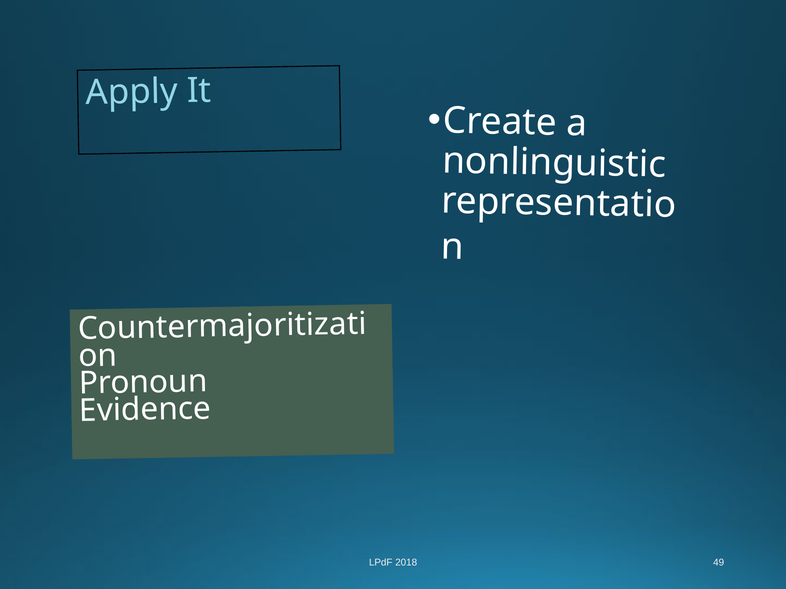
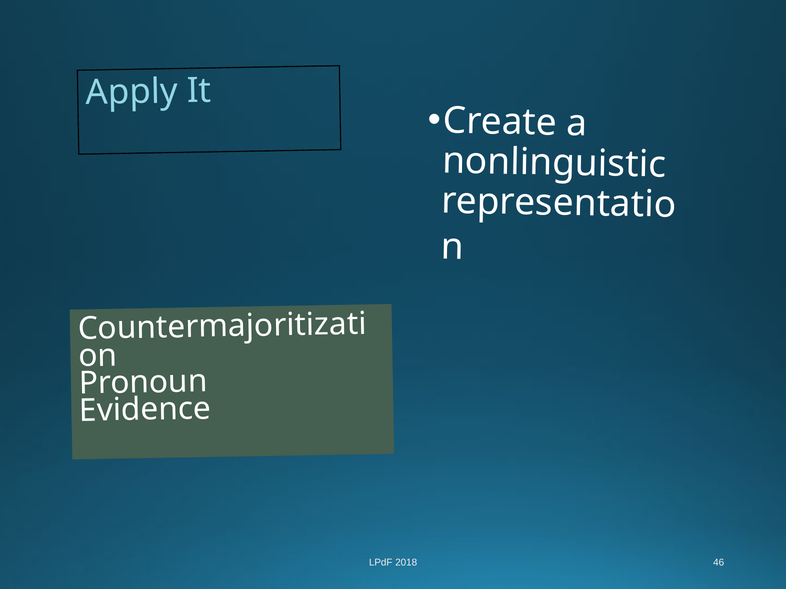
49: 49 -> 46 (719, 563)
